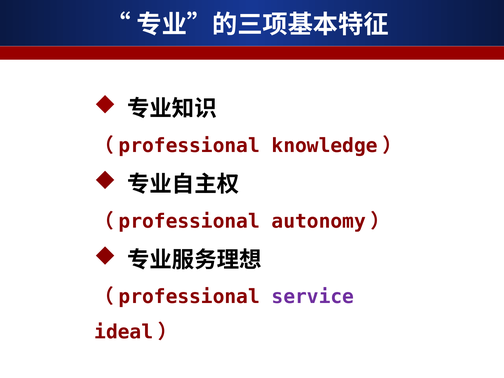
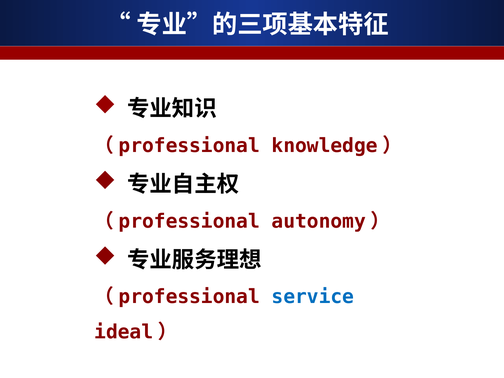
service colour: purple -> blue (313, 297)
